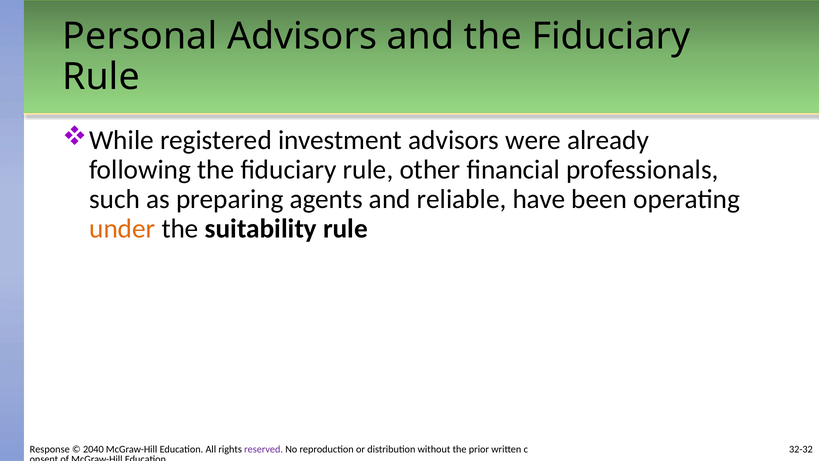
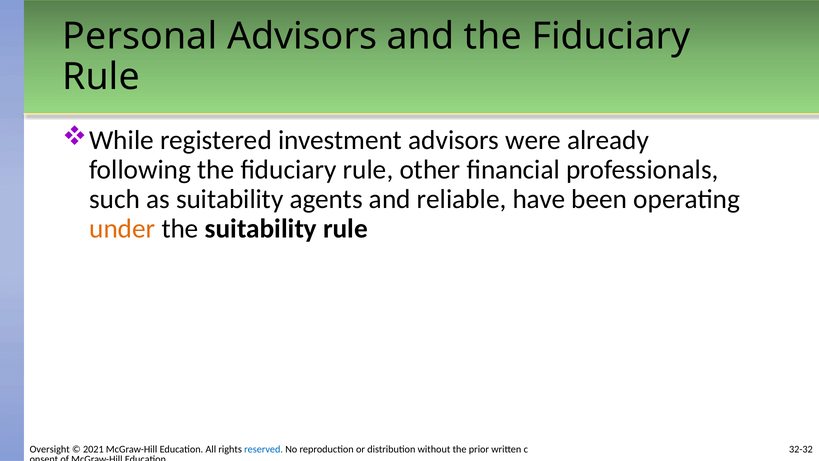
as preparing: preparing -> suitability (230, 199)
Response: Response -> Oversight (50, 449)
2040: 2040 -> 2021 (93, 449)
reserved colour: purple -> blue (264, 449)
